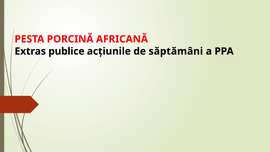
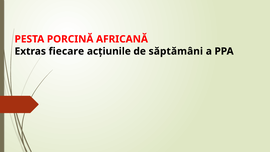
publice: publice -> fiecare (66, 51)
